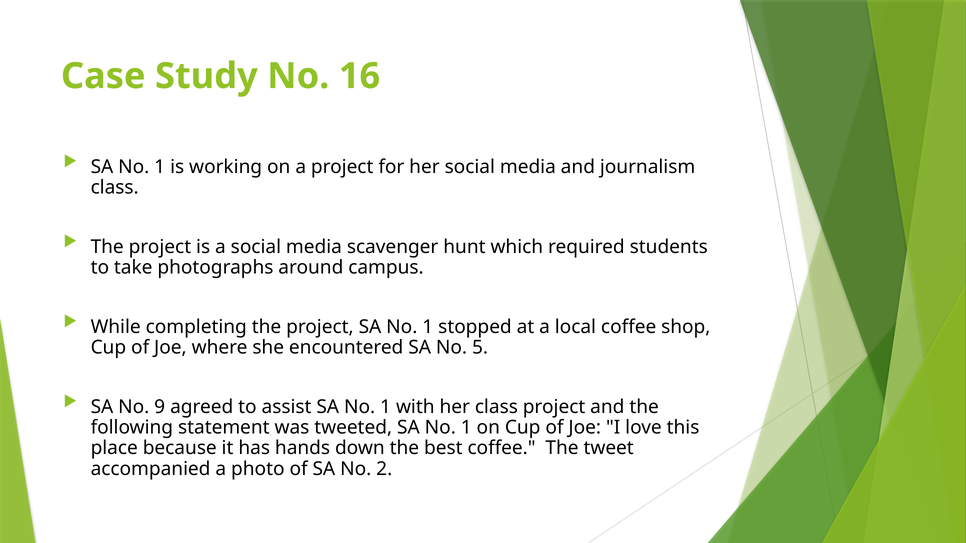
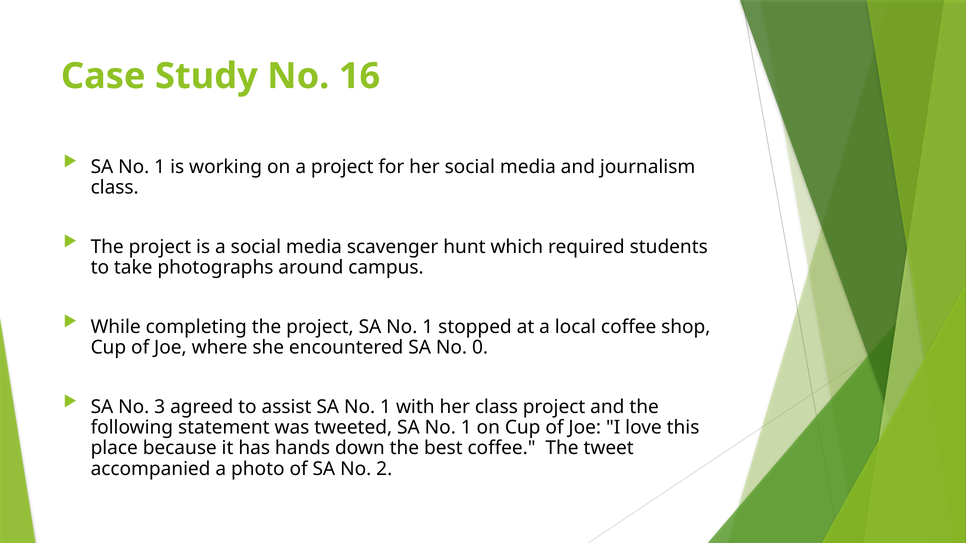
5: 5 -> 0 (480, 348)
9: 9 -> 3 (160, 407)
